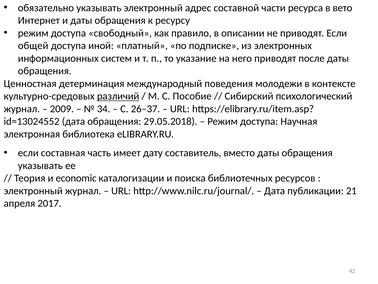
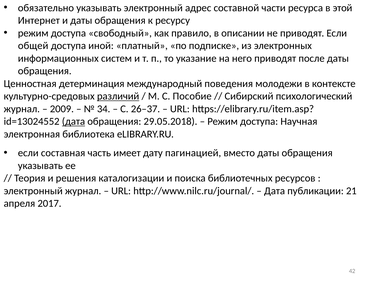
вето: вето -> этой (342, 8)
дата underline: none -> present (73, 121)
составитель: составитель -> пагинацией (193, 153)
economic: economic -> решения (76, 178)
